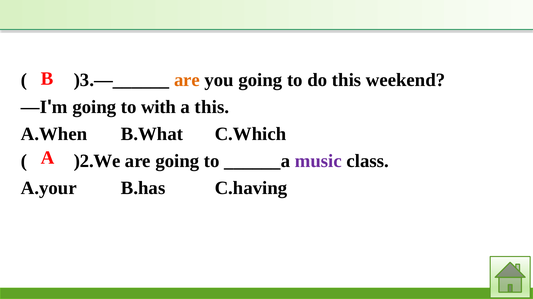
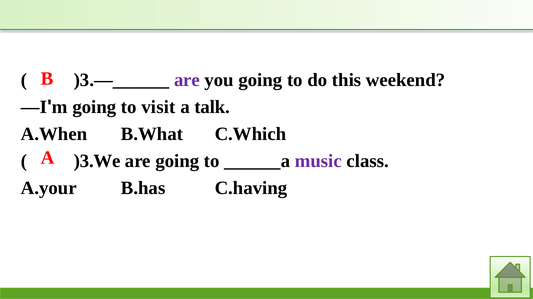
are colour: orange -> purple (187, 80)
with: with -> visit (158, 107)
a this: this -> talk (212, 107)
)2.We: )2.We -> )3.We (97, 161)
